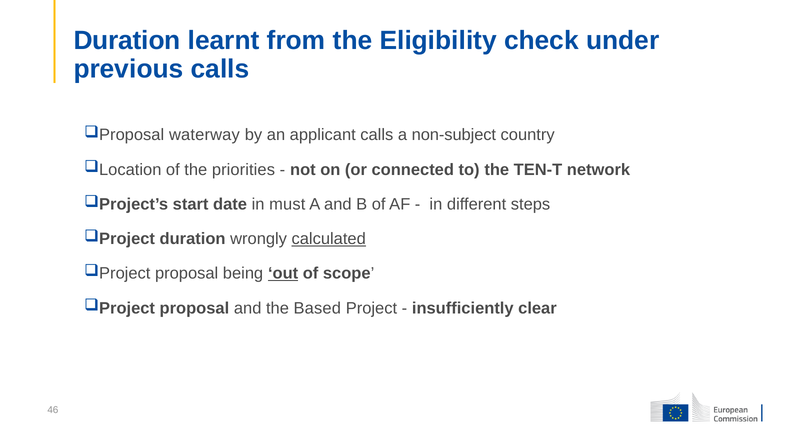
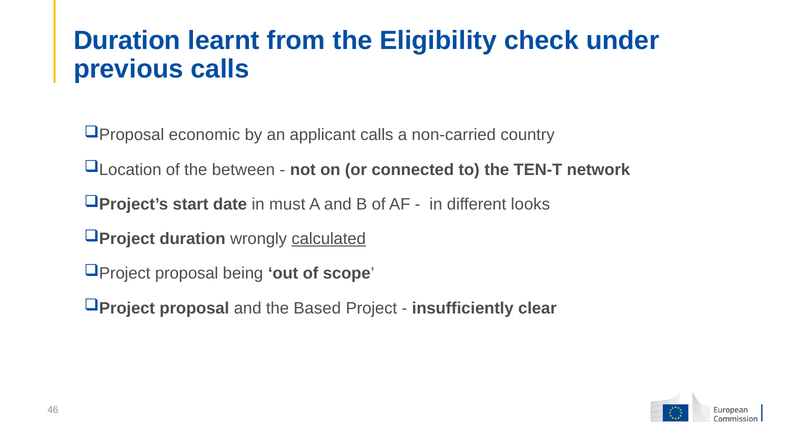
waterway: waterway -> economic (204, 135)
non-subject: non-subject -> non-carried (454, 135)
priorities: priorities -> between (243, 170)
steps: steps -> looks (530, 204)
out underline: present -> none (283, 273)
